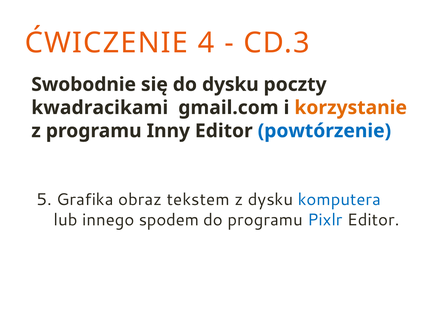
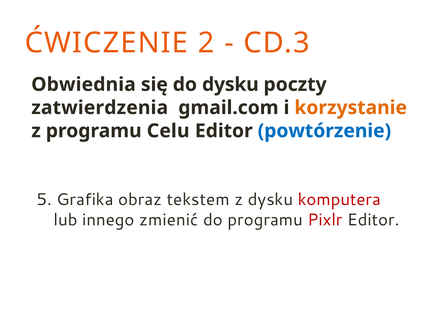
4: 4 -> 2 (206, 43)
Swobodnie: Swobodnie -> Obwiednia (84, 84)
kwadracikami: kwadracikami -> zatwierdzenia (100, 108)
Inny: Inny -> Celu (168, 131)
komputera colour: blue -> red (339, 199)
spodem: spodem -> zmienić (169, 220)
Pixlr colour: blue -> red (325, 220)
